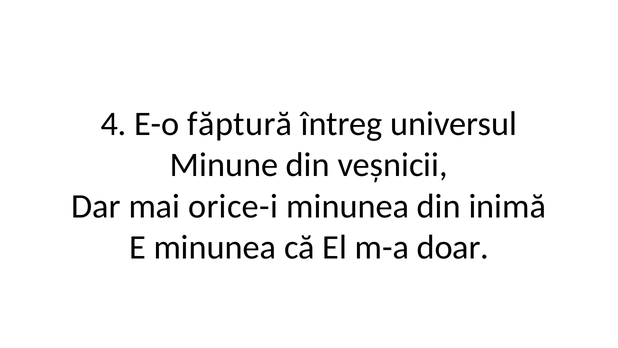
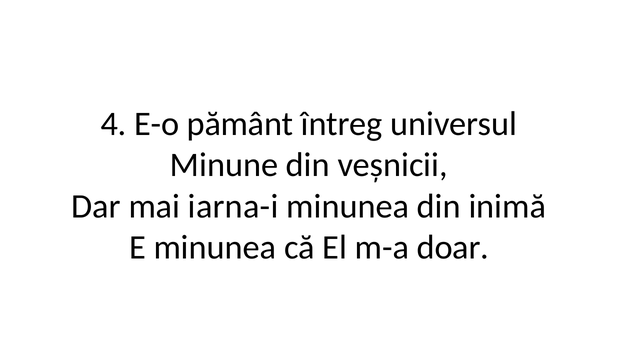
făptură: făptură -> pământ (240, 124)
orice-i: orice-i -> iarna-i (233, 206)
